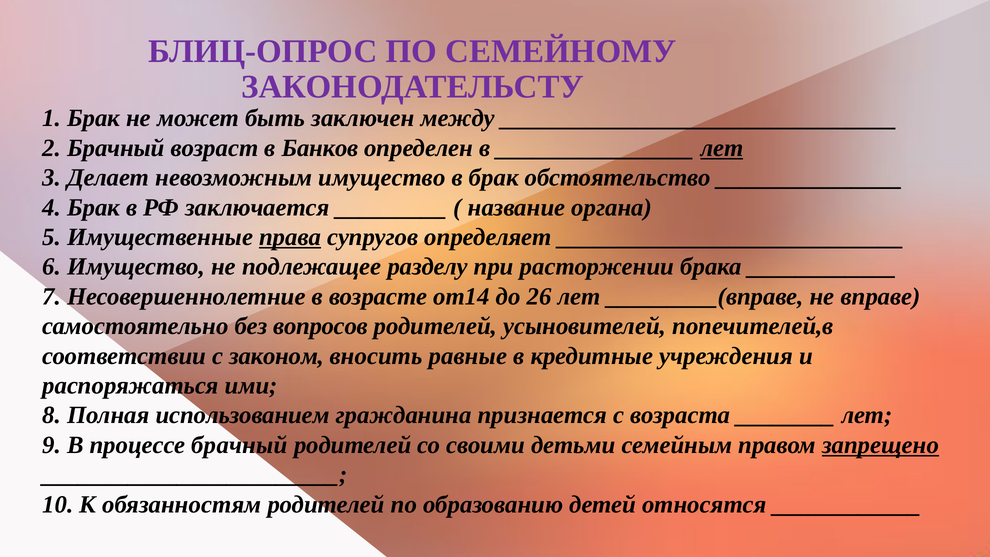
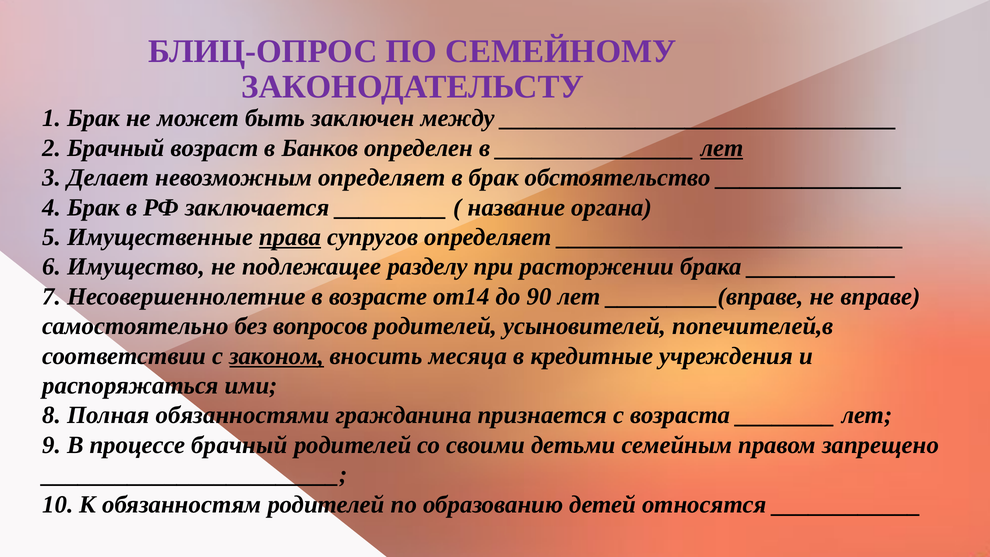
невозможным имущество: имущество -> определяет (382, 178)
26: 26 -> 90 (539, 296)
законом underline: none -> present (277, 356)
равные: равные -> месяца (468, 356)
использованием: использованием -> обязанностями (243, 415)
запрещено underline: present -> none (881, 445)
